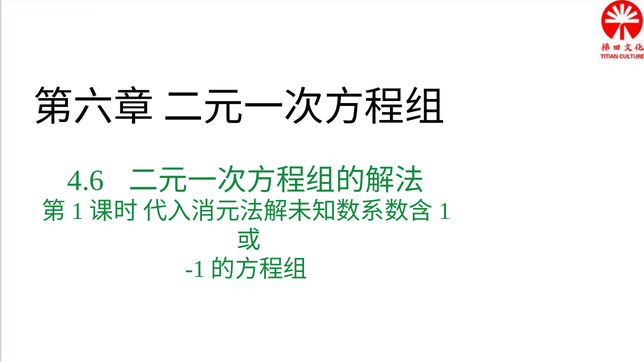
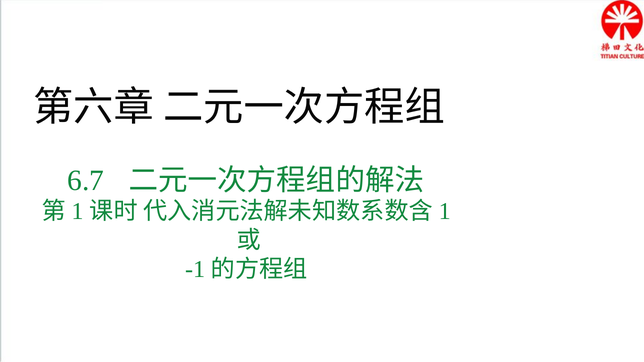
4.6: 4.6 -> 6.7 (86, 181)
